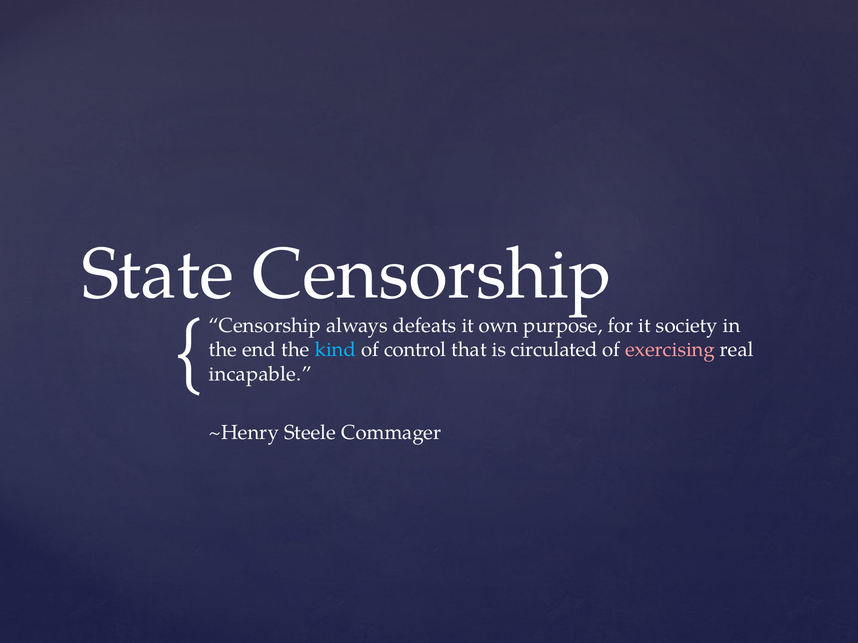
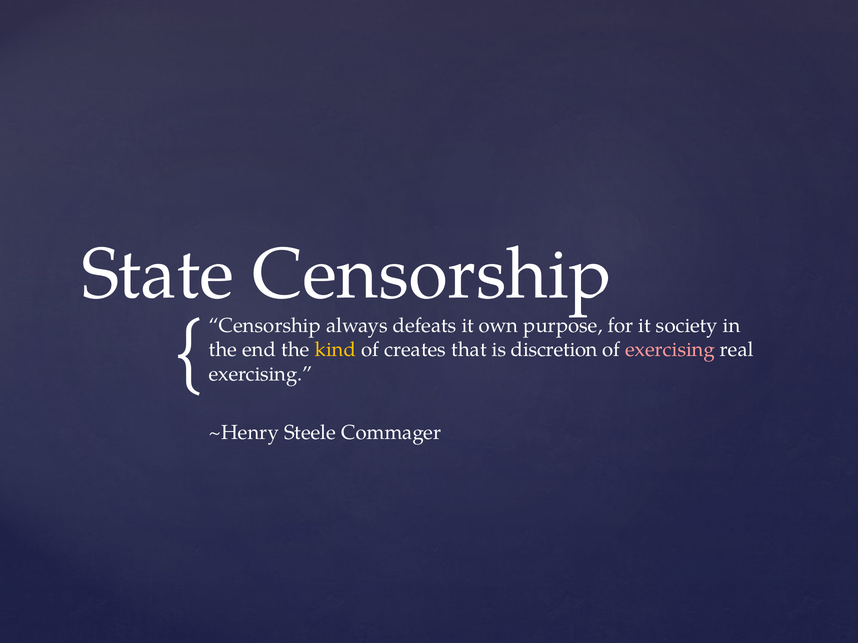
kind colour: light blue -> yellow (335, 350)
control: control -> creates (415, 350)
circulated: circulated -> discretion (554, 350)
incapable: incapable -> exercising (260, 374)
